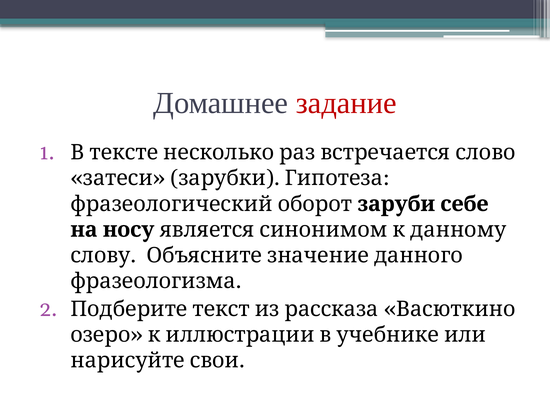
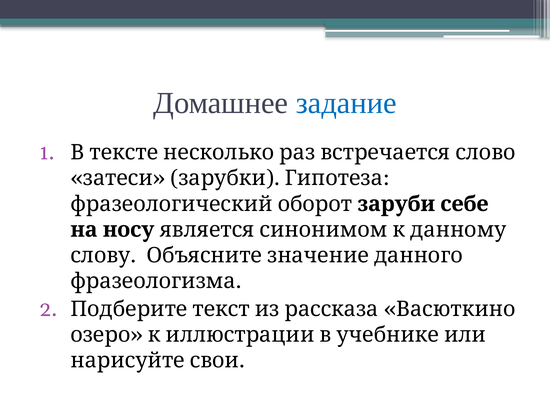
задание colour: red -> blue (346, 103)
